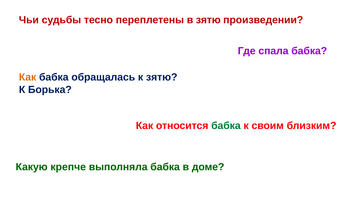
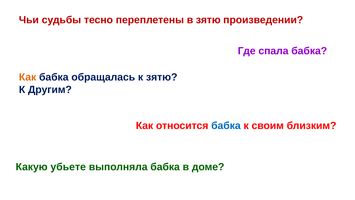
Борька: Борька -> Другим (50, 89)
бабка colour: green -> blue (226, 126)
крепче: крепче -> убьете (68, 167)
